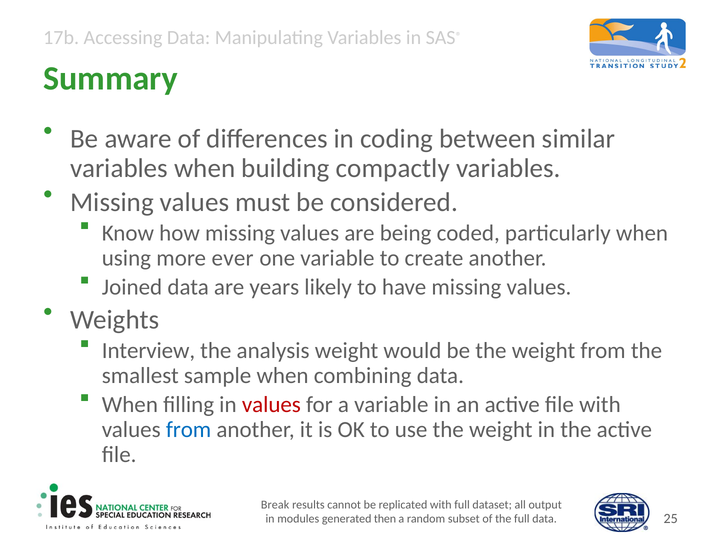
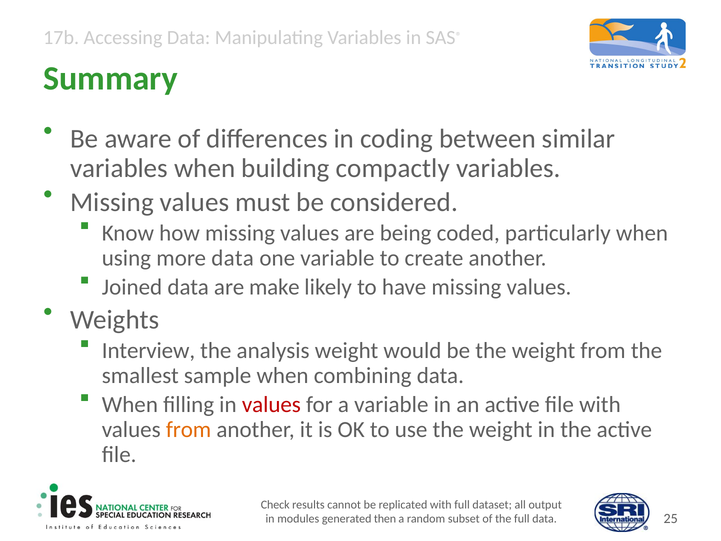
more ever: ever -> data (233, 258)
years: years -> make (274, 287)
from colour: blue -> orange (189, 430)
Break: Break -> Check (275, 504)
